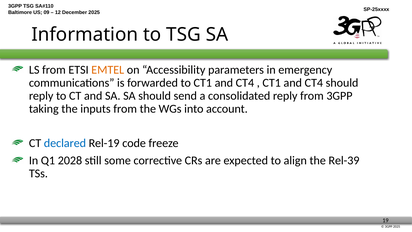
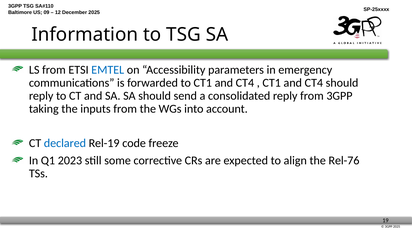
EMTEL colour: orange -> blue (108, 70)
2028: 2028 -> 2023 (70, 160)
Rel-39: Rel-39 -> Rel-76 (344, 160)
